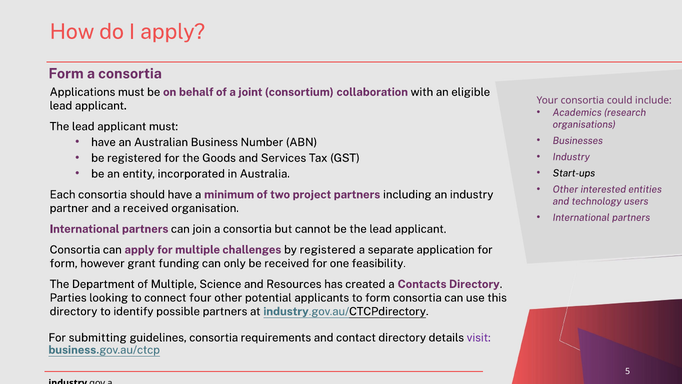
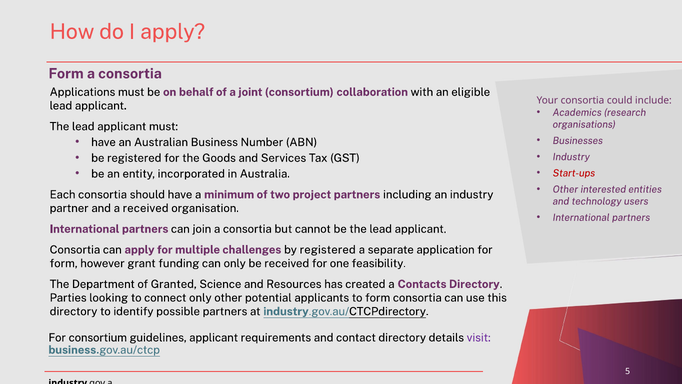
Start-ups colour: black -> red (574, 173)
of Multiple: Multiple -> Granted (174, 284)
connect four: four -> only (200, 298)
For submitting: submitting -> consortium (98, 337)
guidelines consortia: consortia -> applicant (214, 337)
